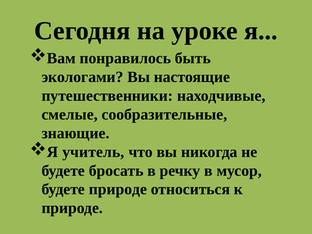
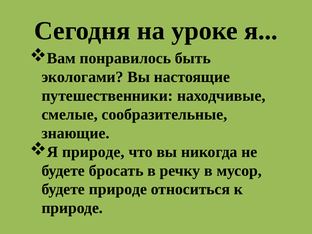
Я учитель: учитель -> природе (93, 152)
